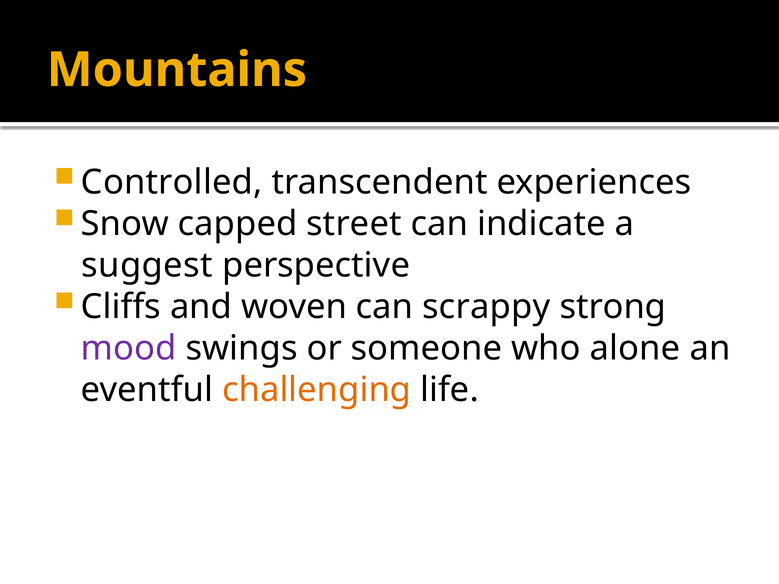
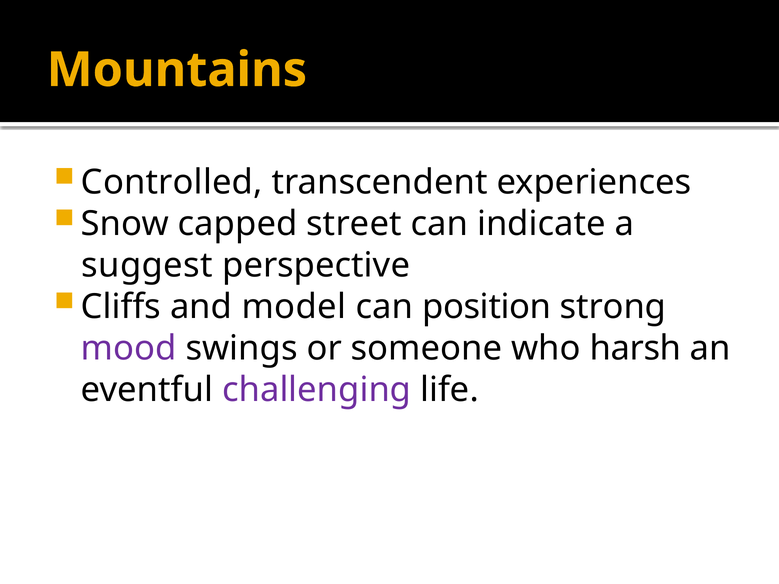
woven: woven -> model (294, 307)
scrappy: scrappy -> position (487, 307)
alone: alone -> harsh (635, 348)
challenging colour: orange -> purple (317, 390)
